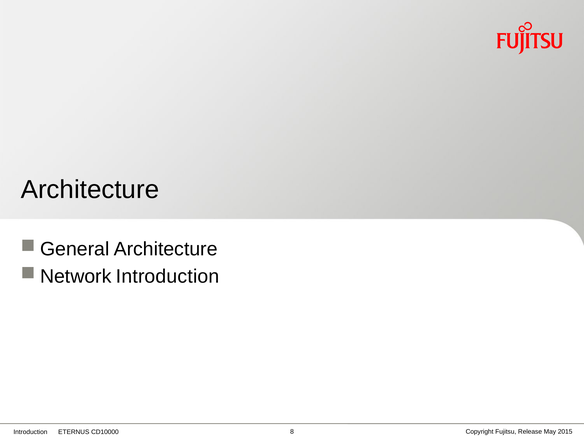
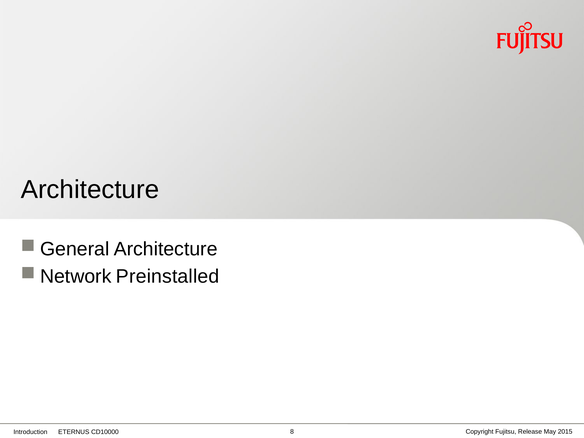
Introduction: Introduction -> Preinstalled (168, 276)
